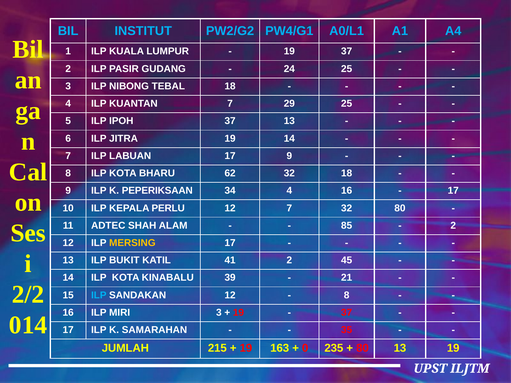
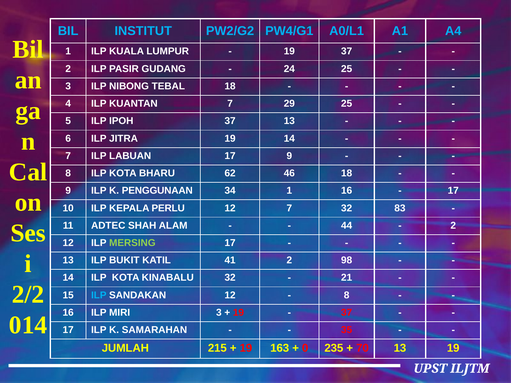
62 32: 32 -> 46 (289, 173)
PEPERIKSAAN: PEPERIKSAAN -> PENGGUNAAN (157, 191)
34 4: 4 -> 1 (289, 191)
32 80: 80 -> 83 (400, 208)
85: 85 -> 44 (347, 226)
MERSING colour: yellow -> light green (132, 243)
45: 45 -> 98 (347, 260)
KINABALU 39: 39 -> 32 (230, 278)
80: 80 -> 70 (363, 348)
